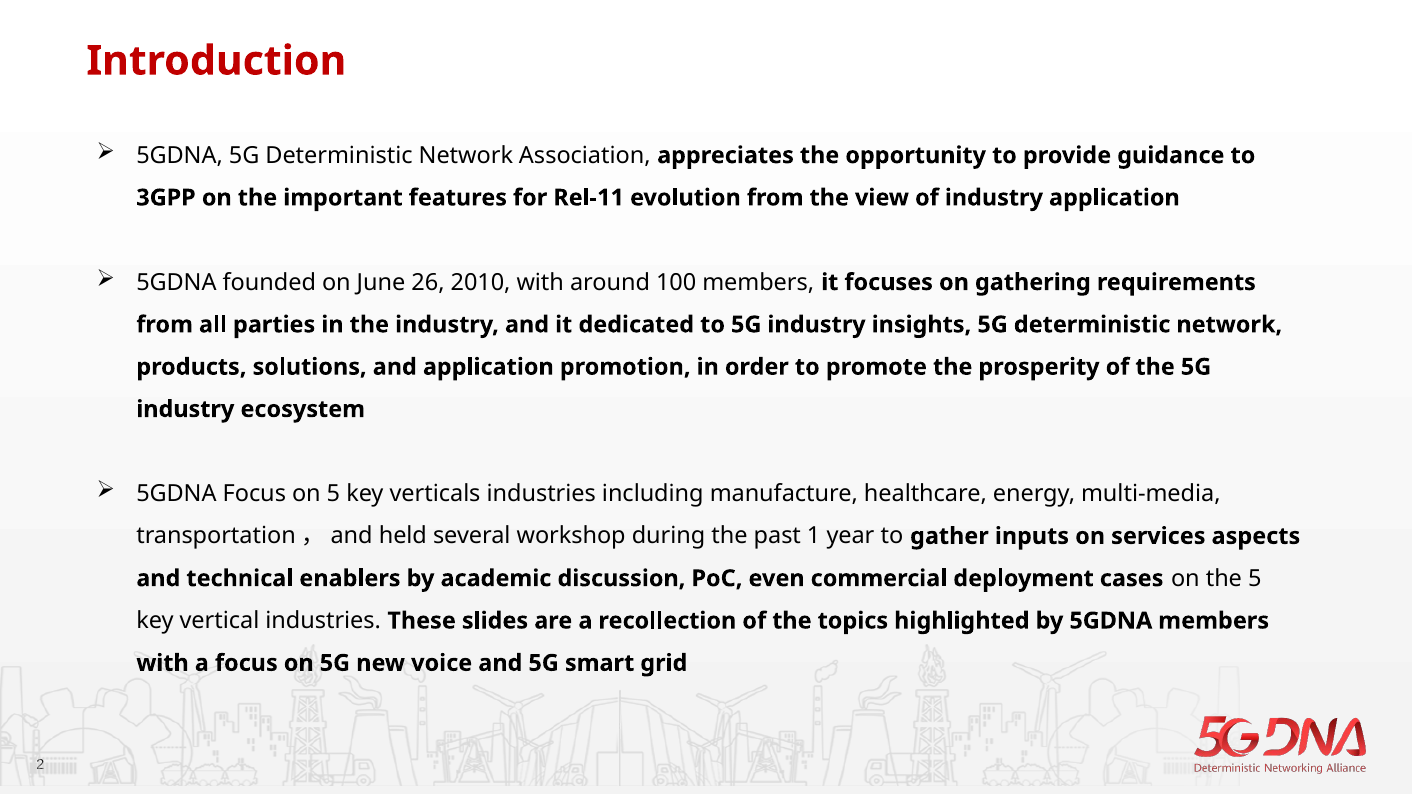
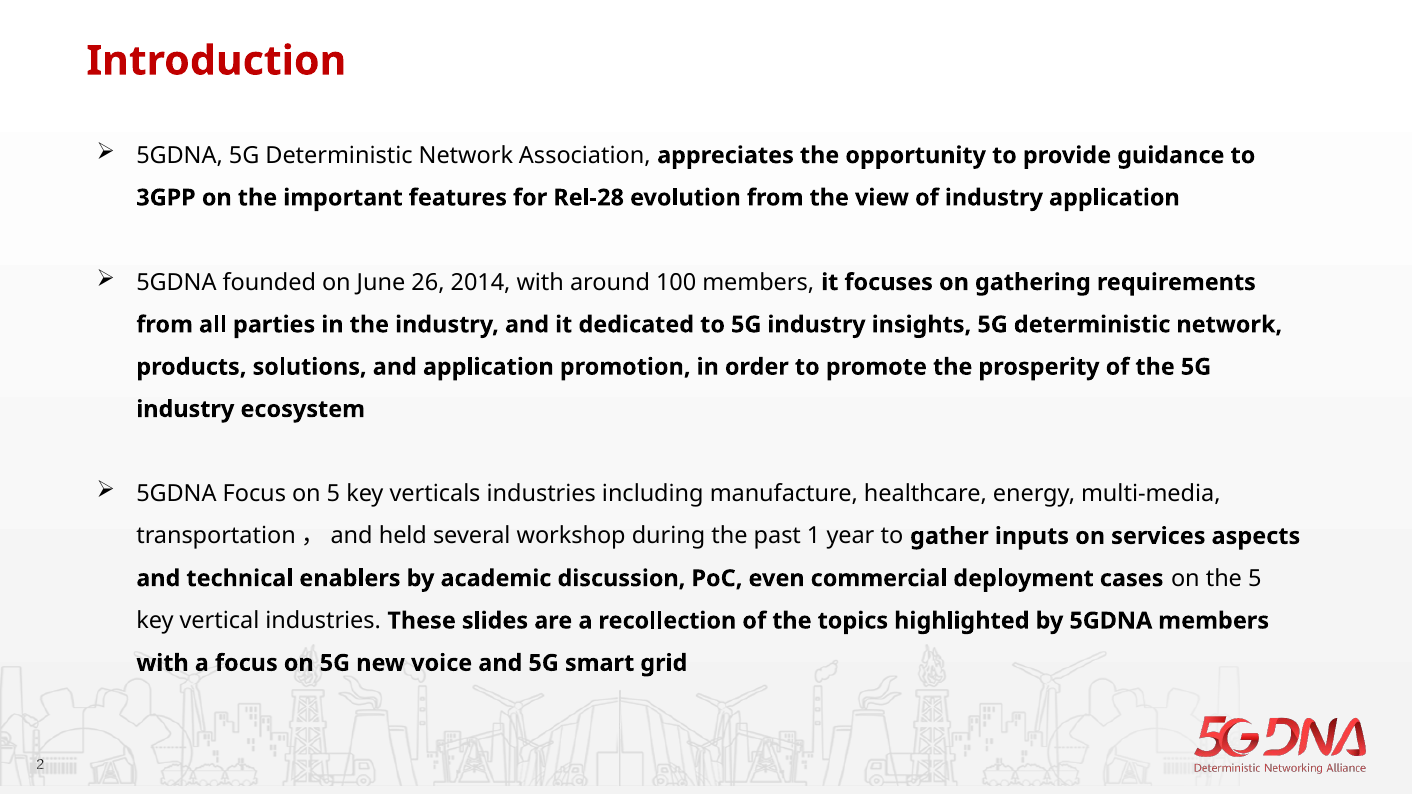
Rel-11: Rel-11 -> Rel-28 (589, 198)
2010: 2010 -> 2014 (481, 282)
